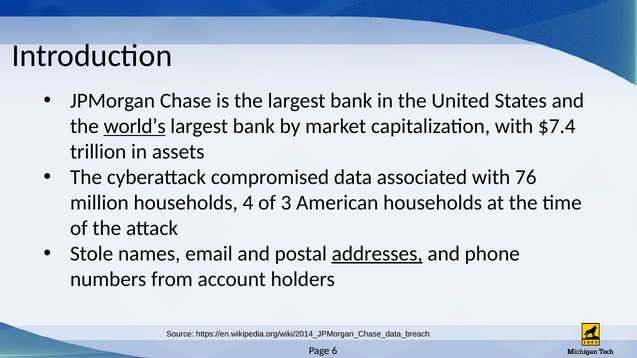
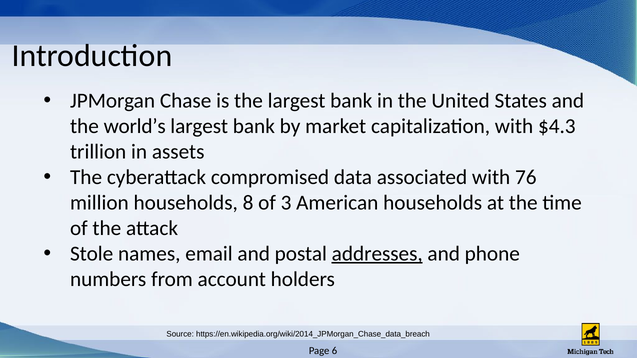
world’s underline: present -> none (135, 127)
$7.4: $7.4 -> $4.3 (557, 127)
4: 4 -> 8 (248, 203)
